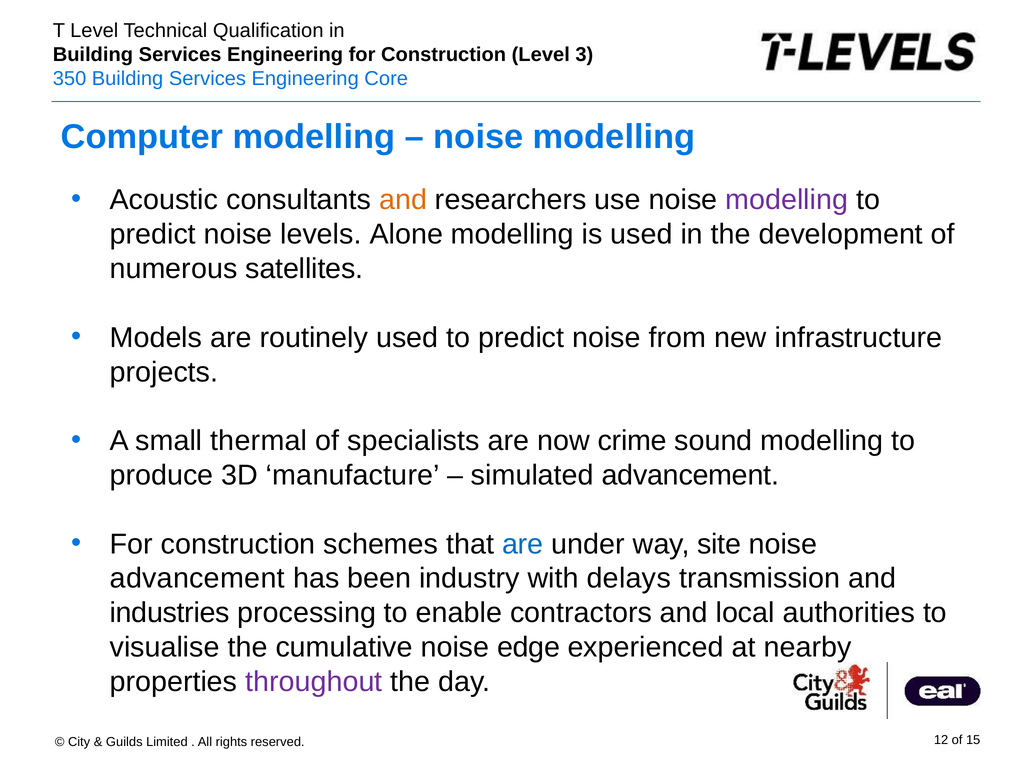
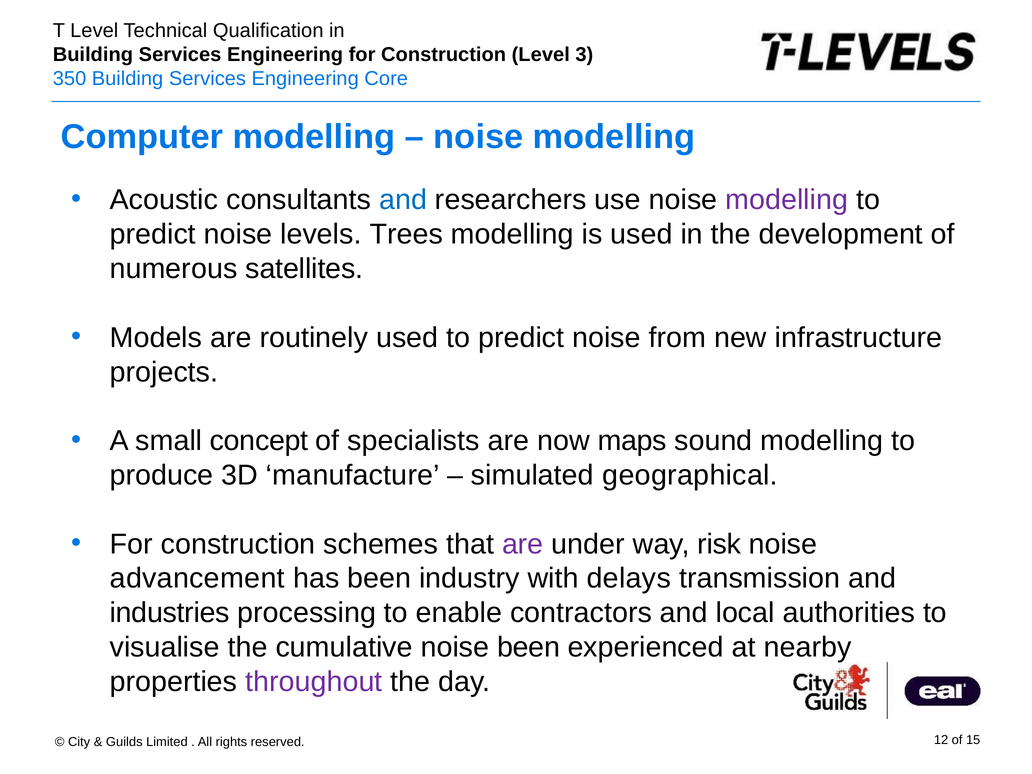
and colour: orange -> blue (403, 200)
Alone: Alone -> Trees (406, 234)
thermal: thermal -> concept (259, 441)
crime: crime -> maps (632, 441)
simulated advancement: advancement -> geographical (690, 475)
are colour: blue -> purple (523, 544)
site: site -> risk (719, 544)
noise edge: edge -> been (529, 647)
